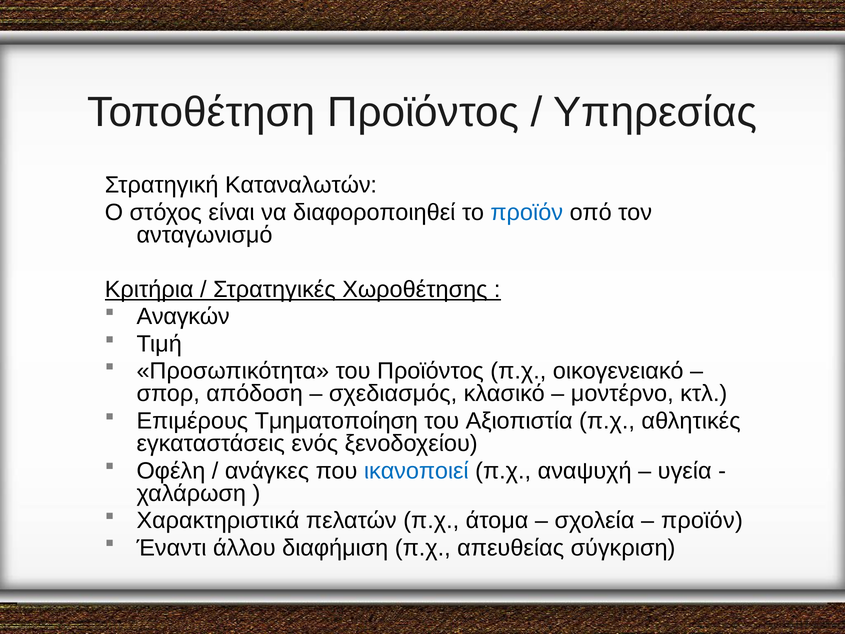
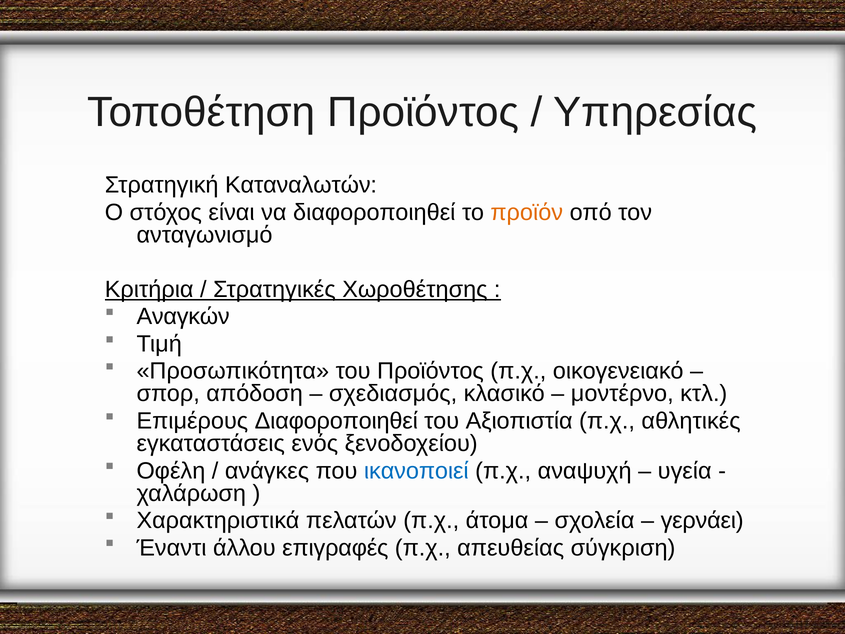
προϊόν colour: blue -> orange (527, 212)
Επιμέρους Τμηματοποίηση: Τμηματοποίηση -> Διαφοροποιηθεί (336, 421)
προϊόν: προϊόν -> γερνάει (702, 520)
διαφήμιση: διαφήμιση -> επιγραφές (335, 548)
